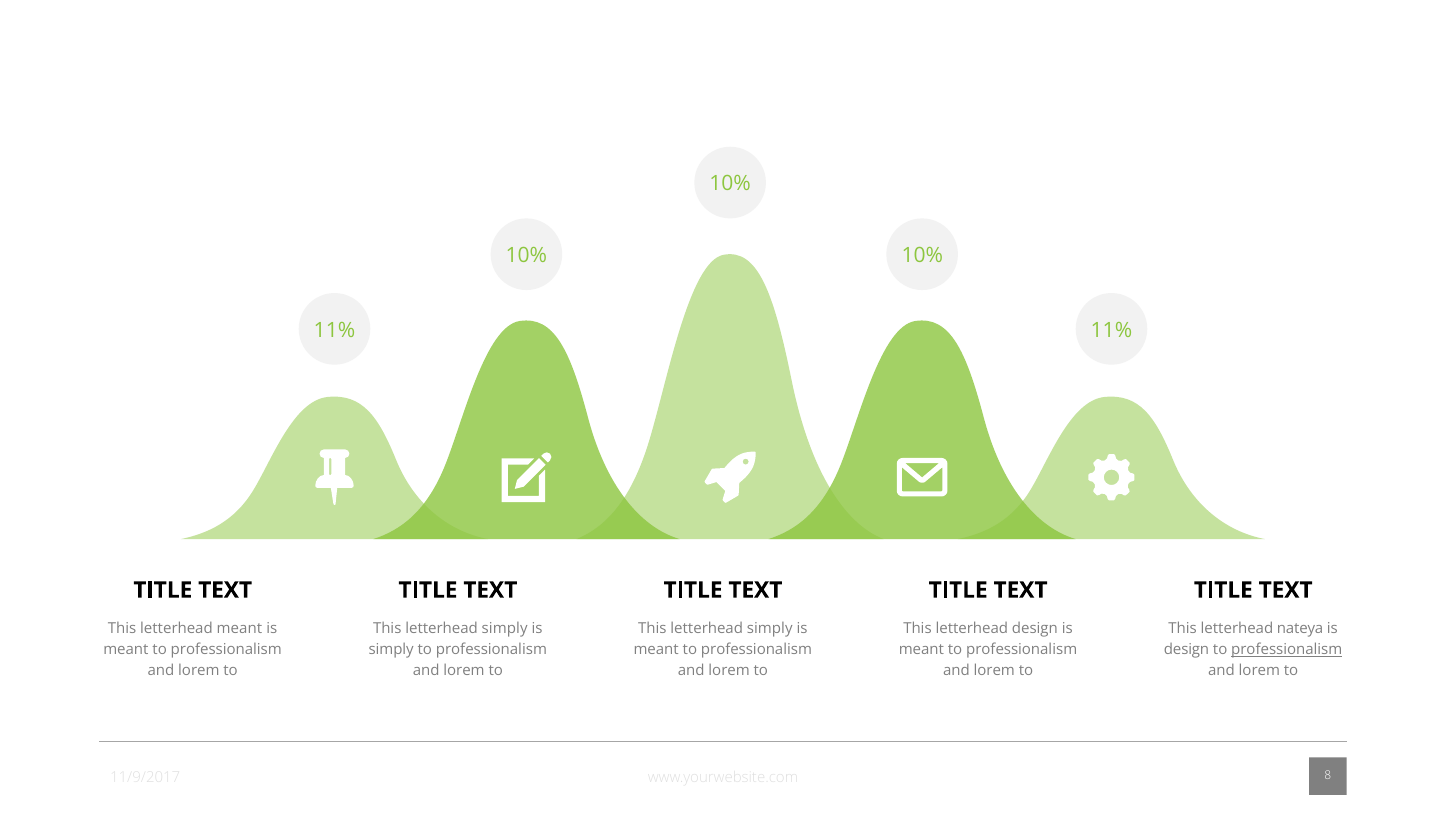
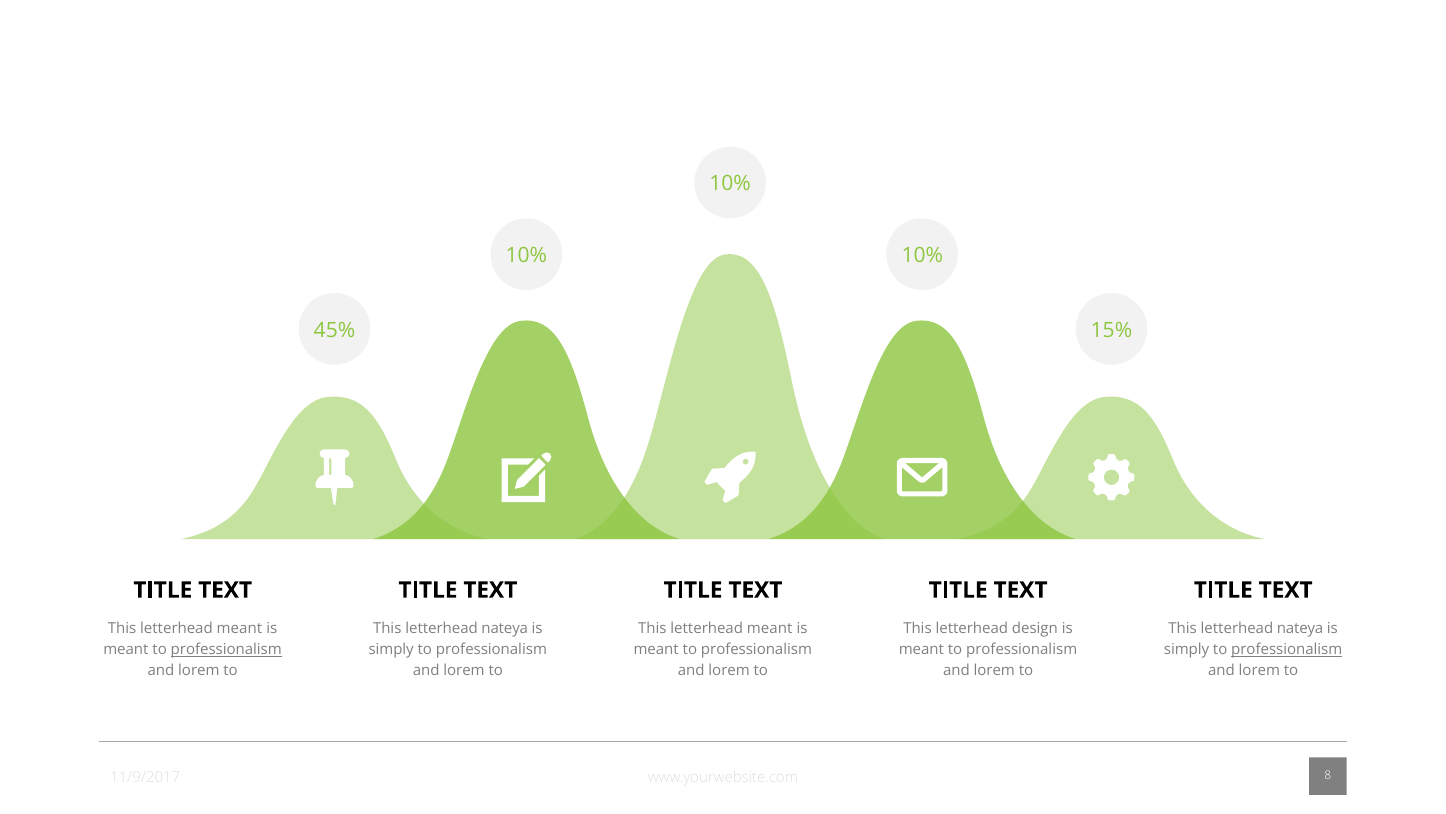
11%: 11% -> 45% (334, 330)
11%: 11% -> 15% (1111, 330)
simply: simply -> nateya (505, 628)
simply: simply -> meant (770, 628)
professionalism underline: none -> present (226, 649)
design: design -> simply (1187, 649)
